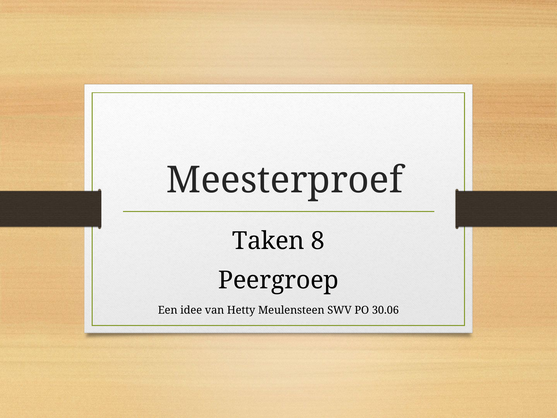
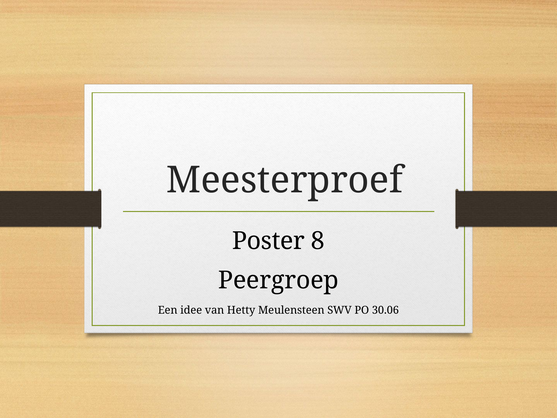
Taken: Taken -> Poster (268, 241)
